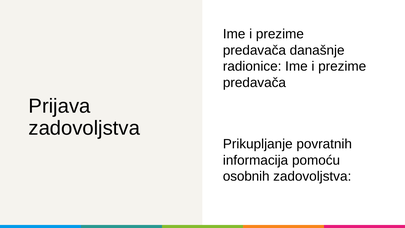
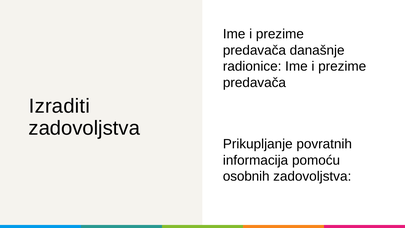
Prijava: Prijava -> Izraditi (59, 106)
